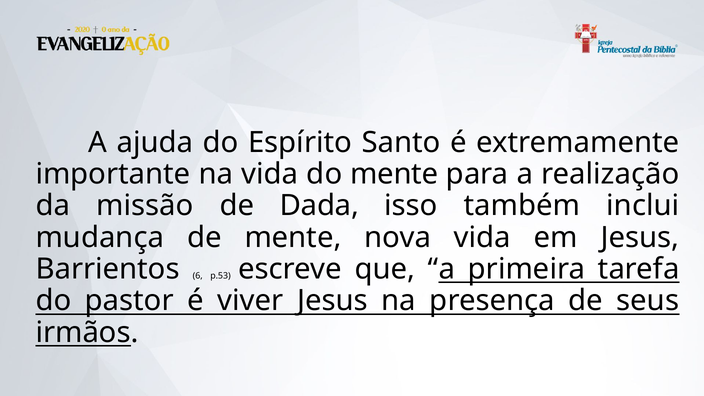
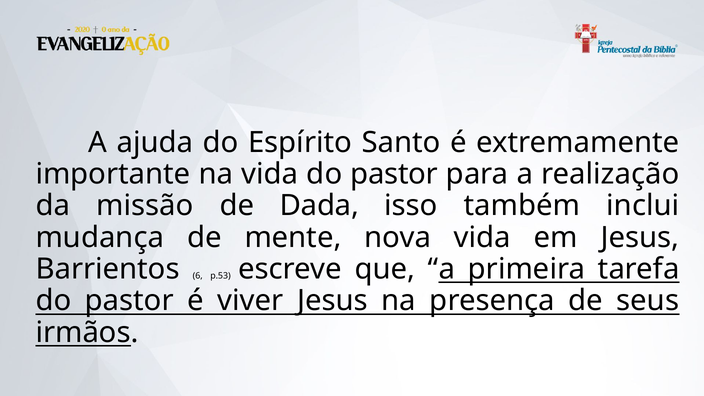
vida do mente: mente -> pastor (394, 174)
